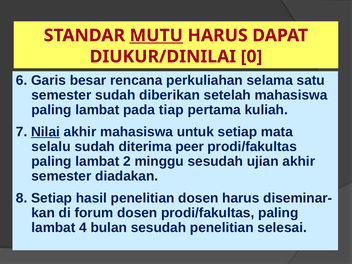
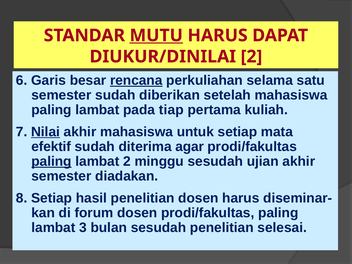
DIUKUR/DINILAI 0: 0 -> 2 (251, 57)
rencana underline: none -> present (136, 80)
selalu: selalu -> efektif (51, 147)
peer: peer -> agar (190, 147)
paling underline: none -> present (51, 161)
4: 4 -> 3 (83, 228)
